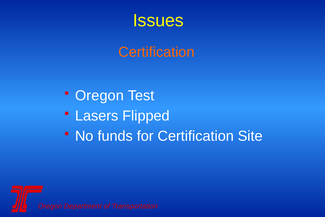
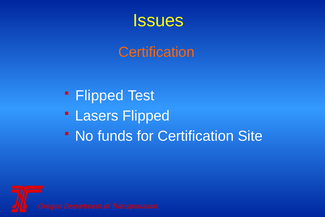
Oregon: Oregon -> Flipped (99, 95)
